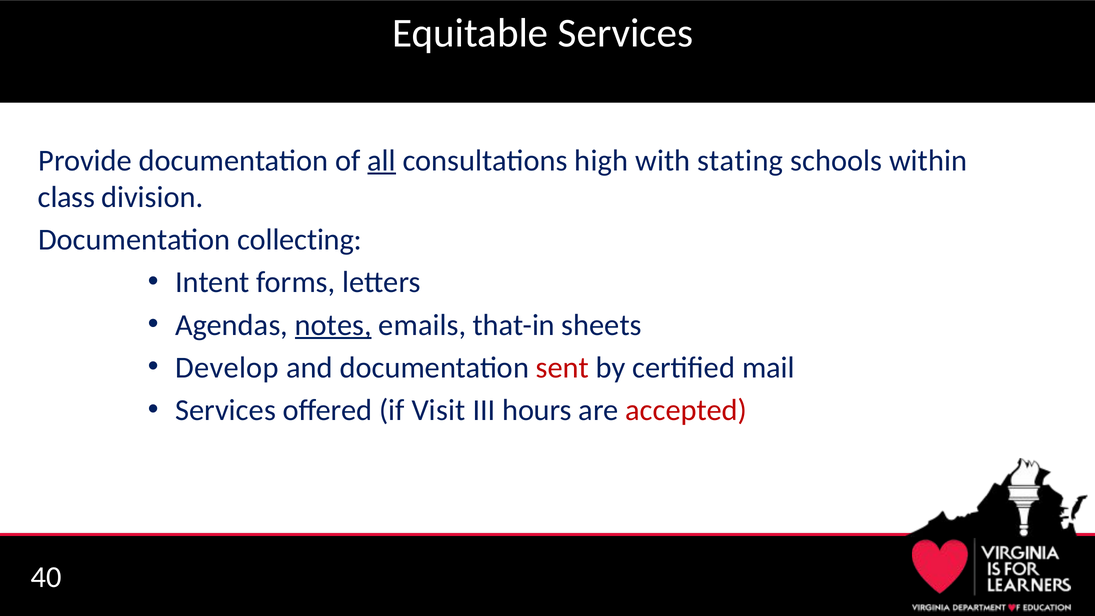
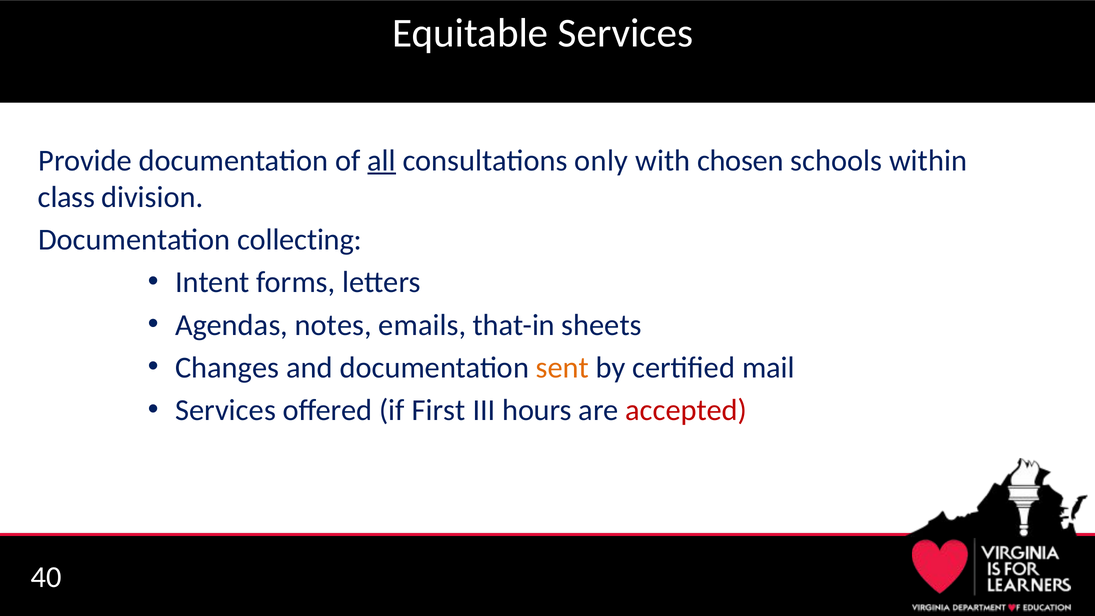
high: high -> only (601, 161)
stating: stating -> chosen (740, 161)
notes underline: present -> none (333, 325)
Develop: Develop -> Changes (227, 368)
sent colour: red -> orange (562, 368)
Visit: Visit -> First (439, 410)
